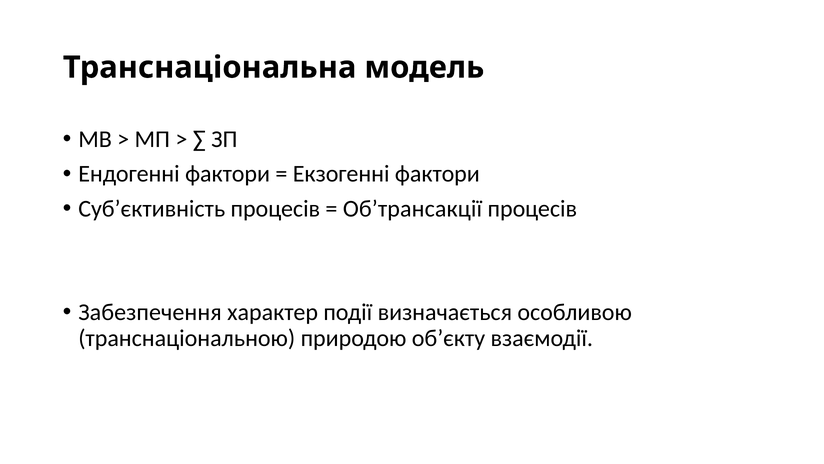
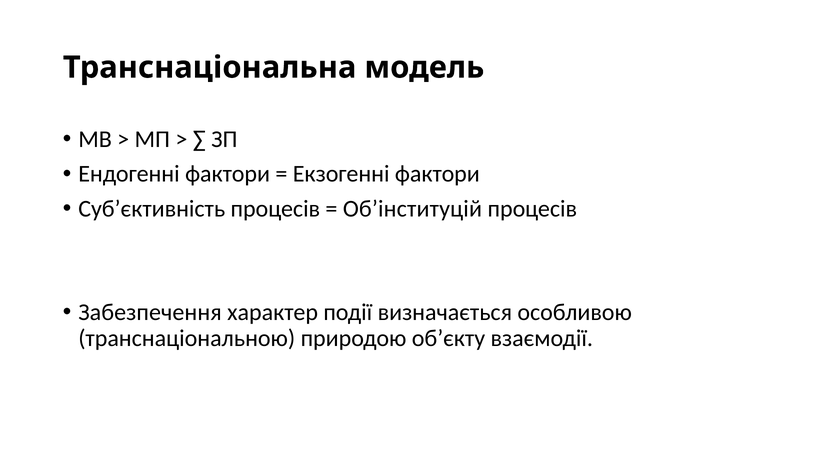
Об’трансакції: Об’трансакції -> Об’інституцій (412, 208)
